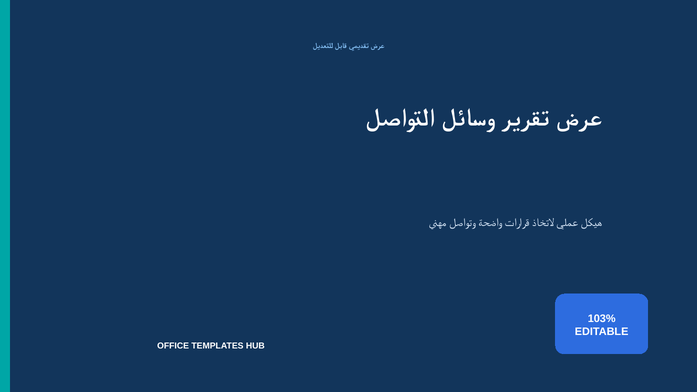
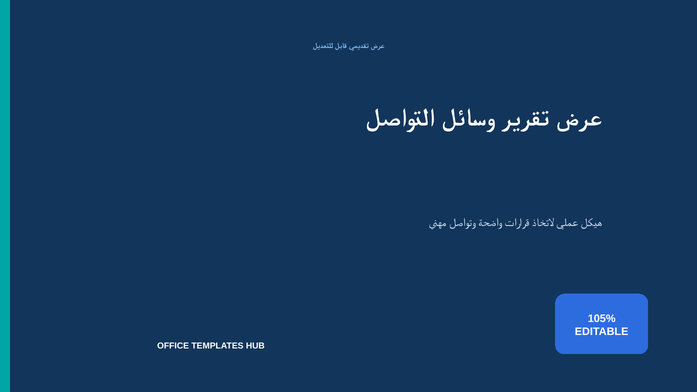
103%: 103% -> 105% (602, 319)
